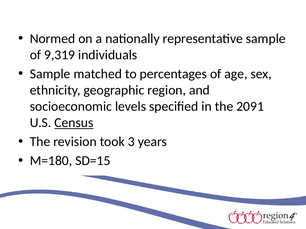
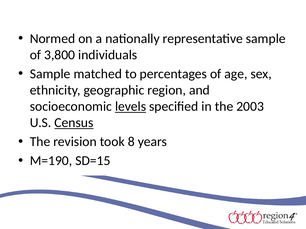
9,319: 9,319 -> 3,800 (60, 55)
levels underline: none -> present (131, 107)
2091: 2091 -> 2003 (250, 107)
3: 3 -> 8 (131, 142)
M=180: M=180 -> M=190 (51, 161)
